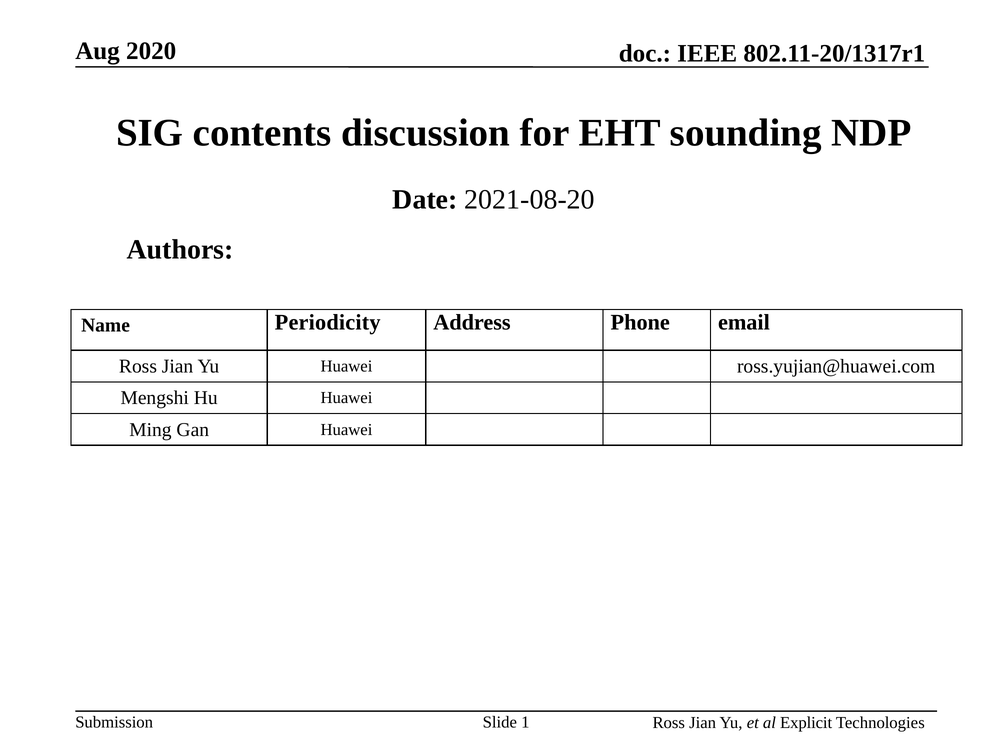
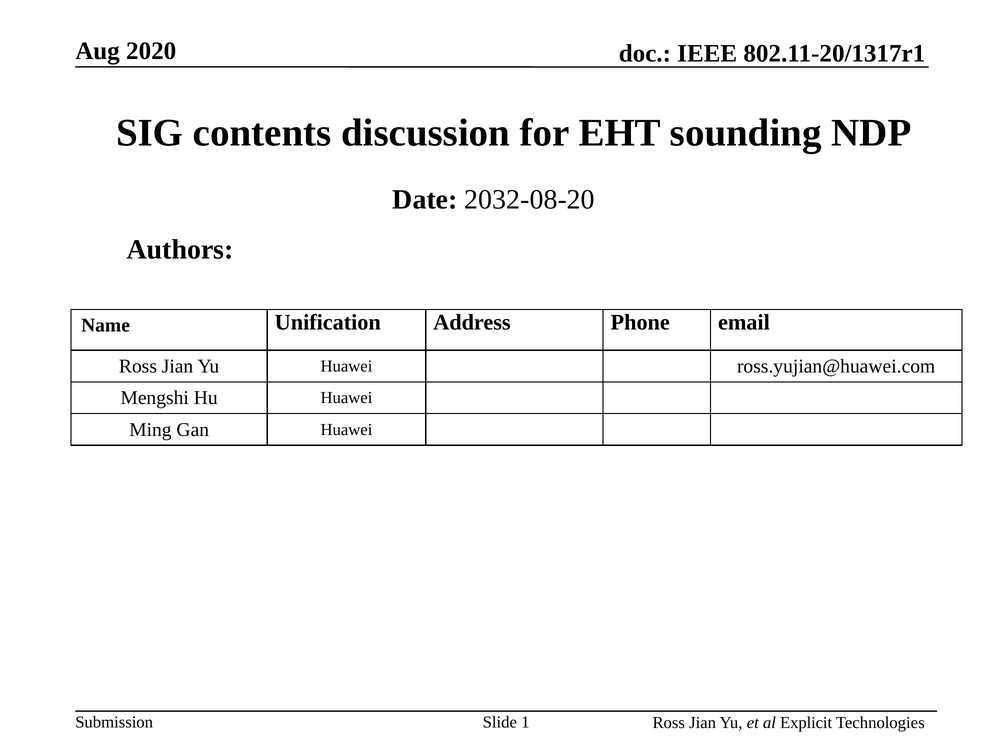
2021-08-20: 2021-08-20 -> 2032-08-20 (530, 199)
Periodicity: Periodicity -> Unification (328, 322)
